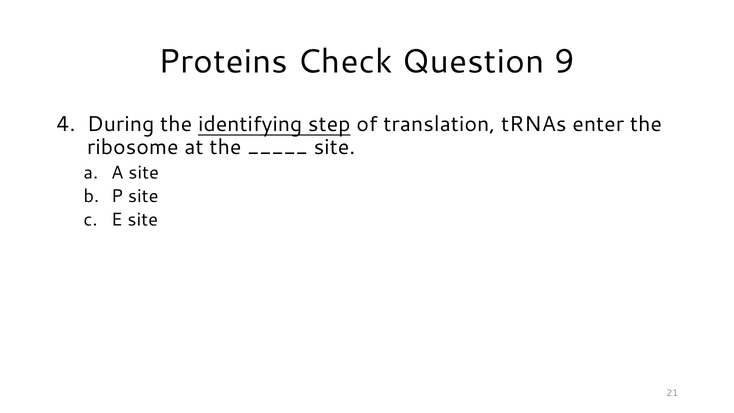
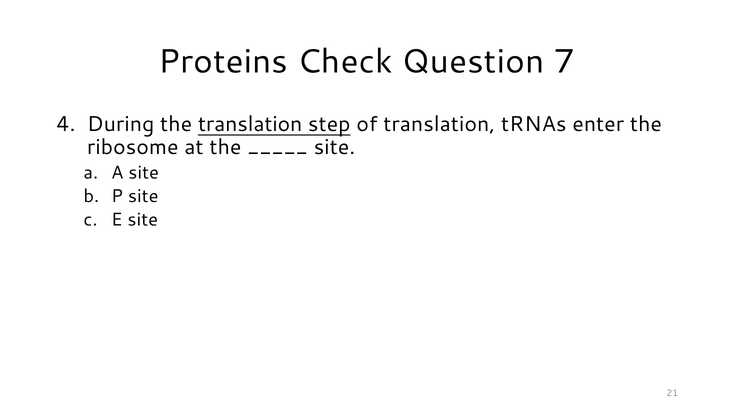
9: 9 -> 7 (564, 62)
the identifying: identifying -> translation (250, 124)
